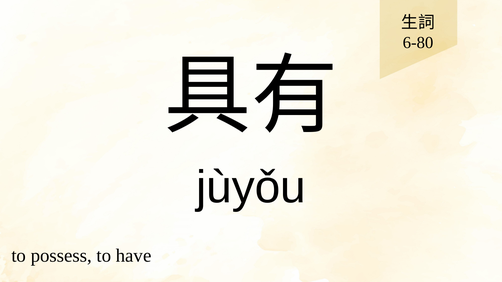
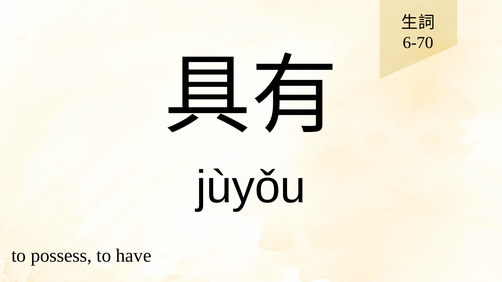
6-80: 6-80 -> 6-70 (418, 43)
